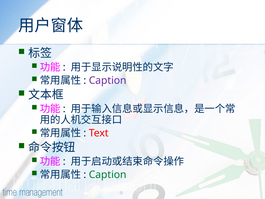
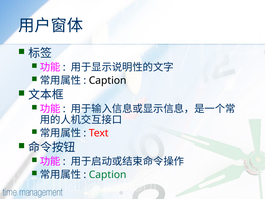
Caption colour: purple -> black (108, 80)
